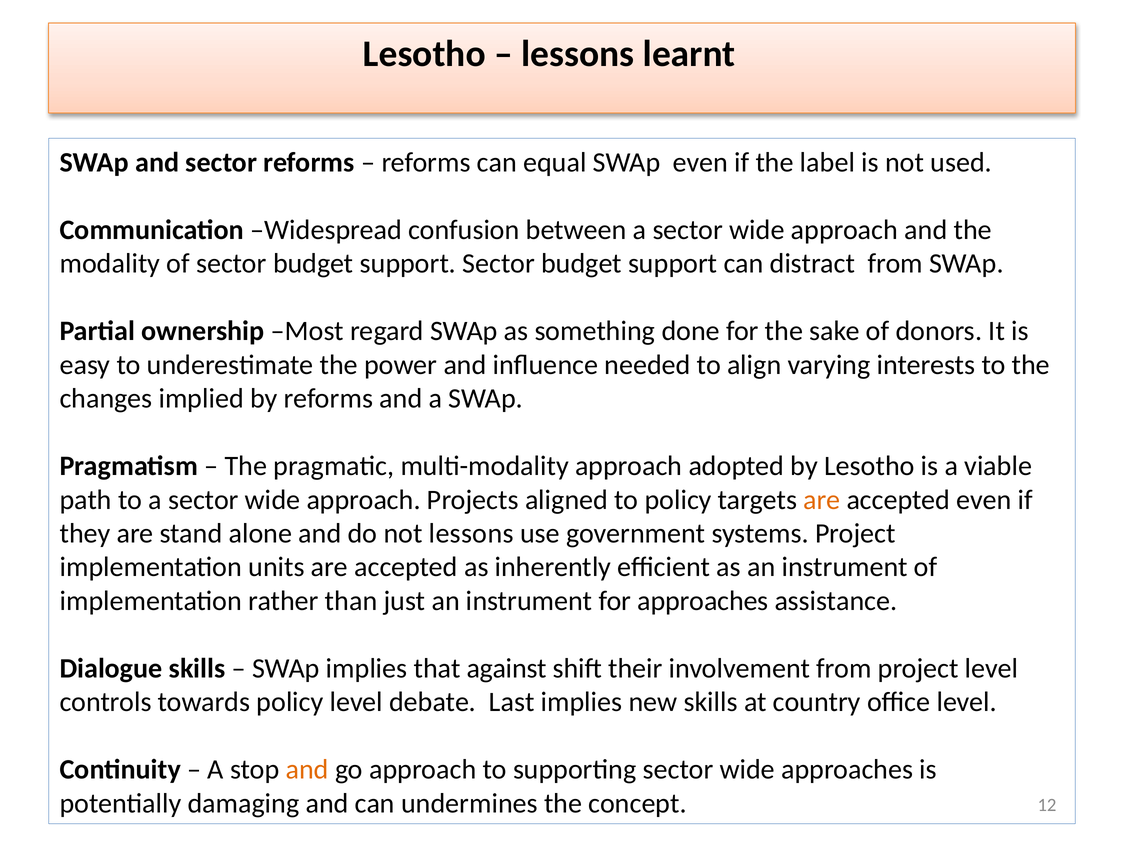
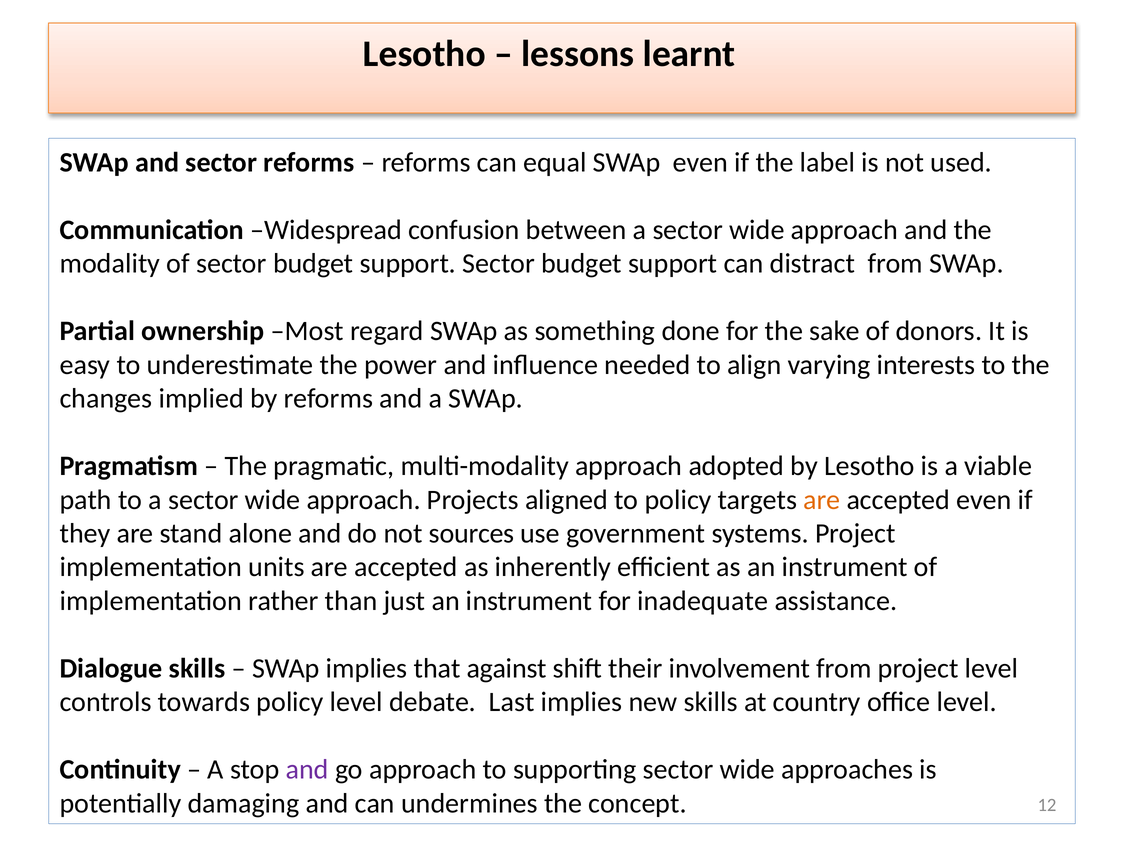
not lessons: lessons -> sources (472, 533)
for approaches: approaches -> inadequate (703, 601)
and colour: orange -> purple (307, 770)
